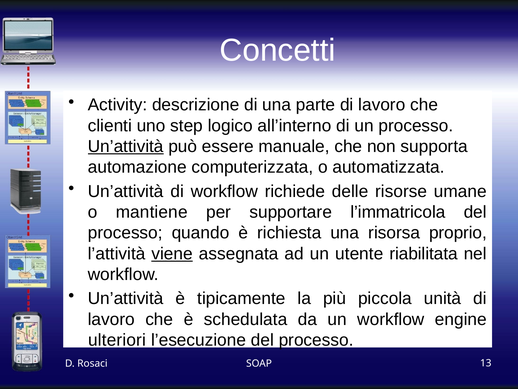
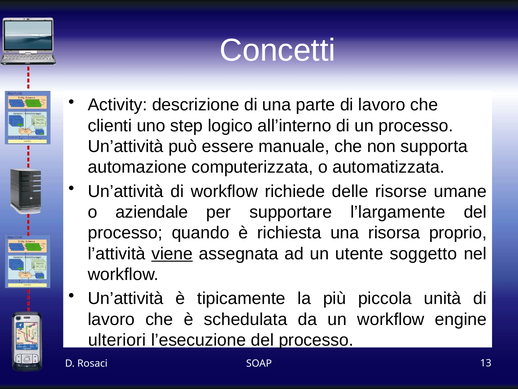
Un’attività underline: present -> none (126, 146)
mantiene: mantiene -> aziendale (152, 212)
l’immatricola: l’immatricola -> l’largamente (398, 212)
riabilitata: riabilitata -> soggetto (423, 253)
